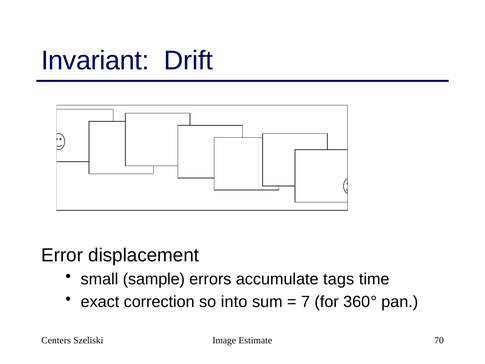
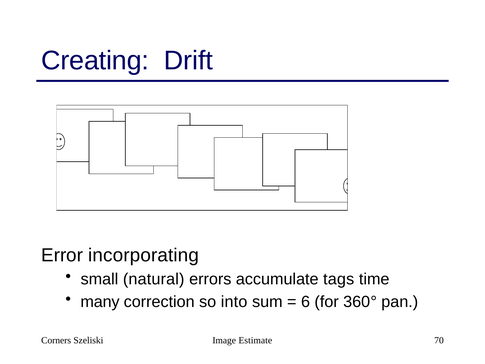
Invariant: Invariant -> Creating (95, 60)
displacement: displacement -> incorporating (144, 255)
sample: sample -> natural (154, 279)
exact: exact -> many (100, 302)
7: 7 -> 6 (306, 302)
Centers: Centers -> Corners (56, 340)
